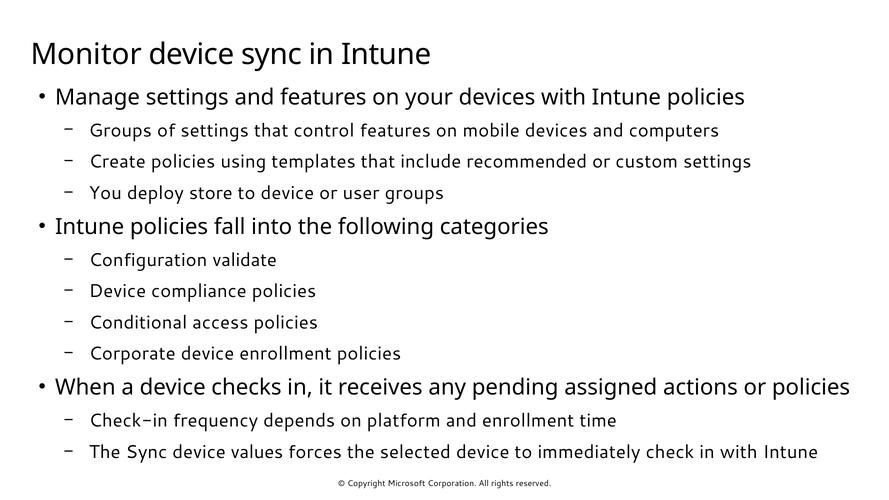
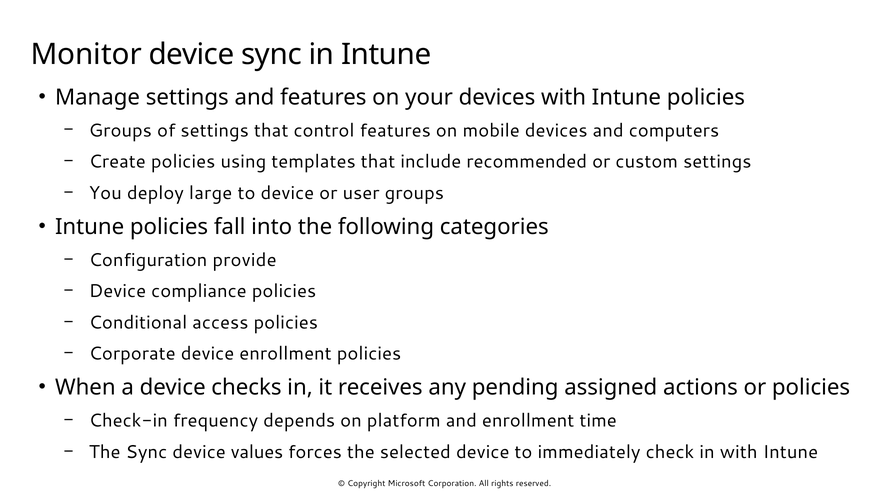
store: store -> large (211, 193)
validate: validate -> provide (245, 260)
